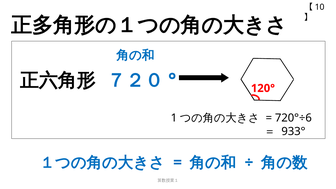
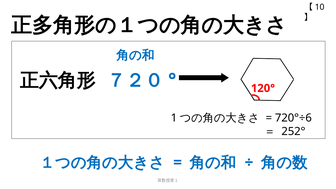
933°: 933° -> 252° (293, 131)
